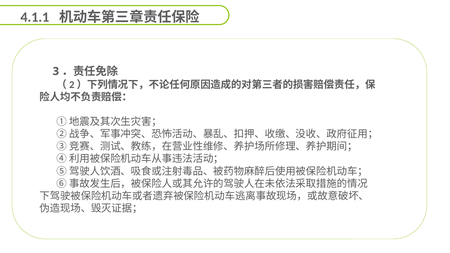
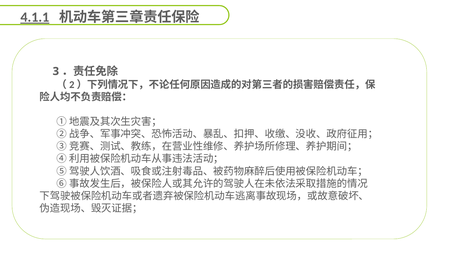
4.1.1 underline: none -> present (35, 17)
